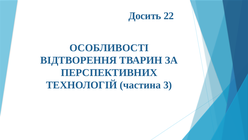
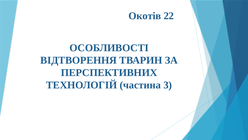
Досить: Досить -> Окотів (145, 16)
